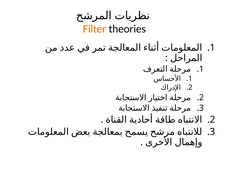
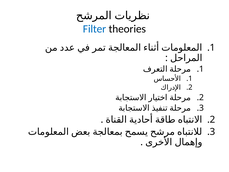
Filter colour: orange -> blue (95, 29)
